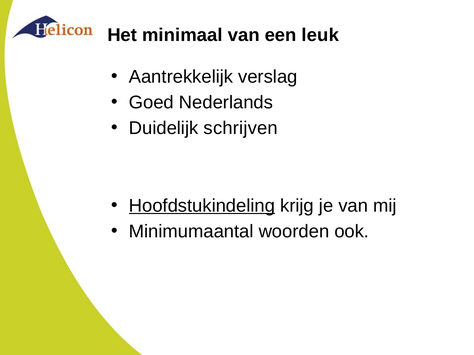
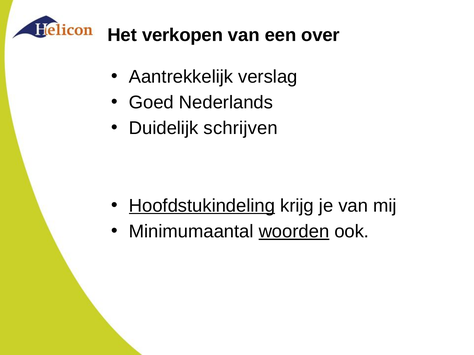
minimaal: minimaal -> verkopen (183, 35)
leuk: leuk -> over (320, 35)
woorden underline: none -> present (294, 232)
